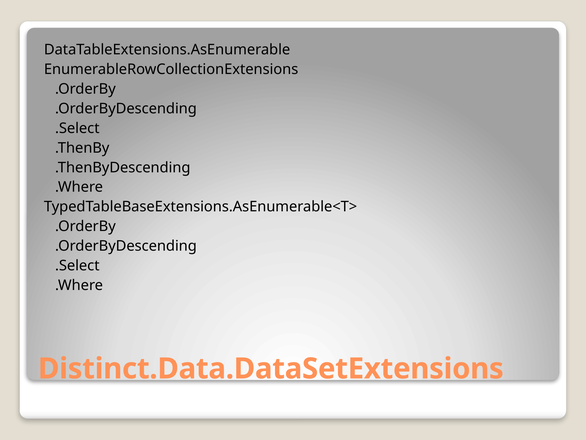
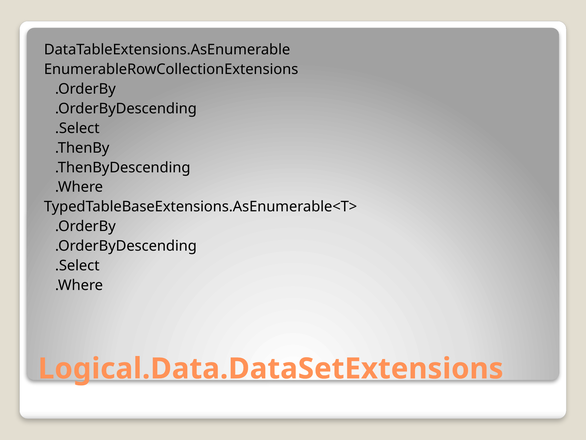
Distinct.Data.DataSetExtensions: Distinct.Data.DataSetExtensions -> Logical.Data.DataSetExtensions (271, 368)
